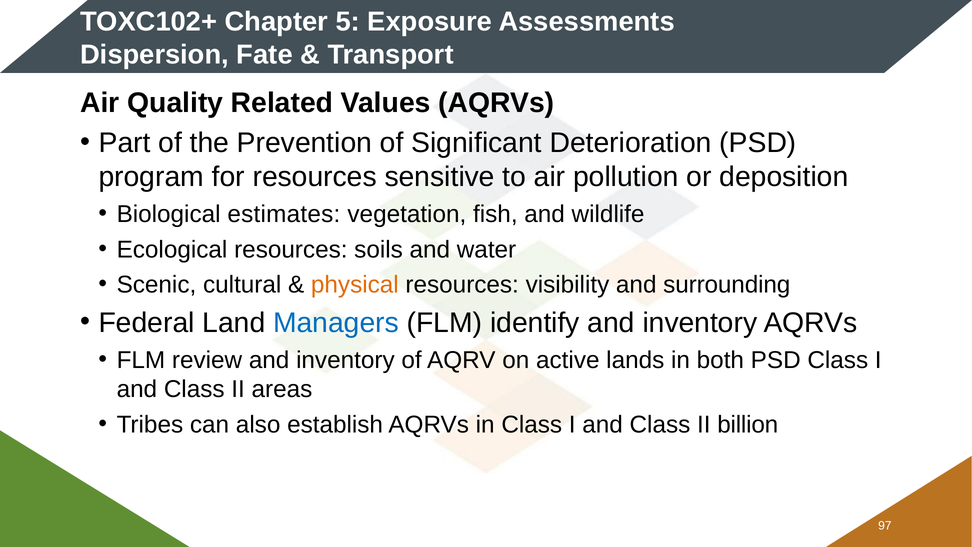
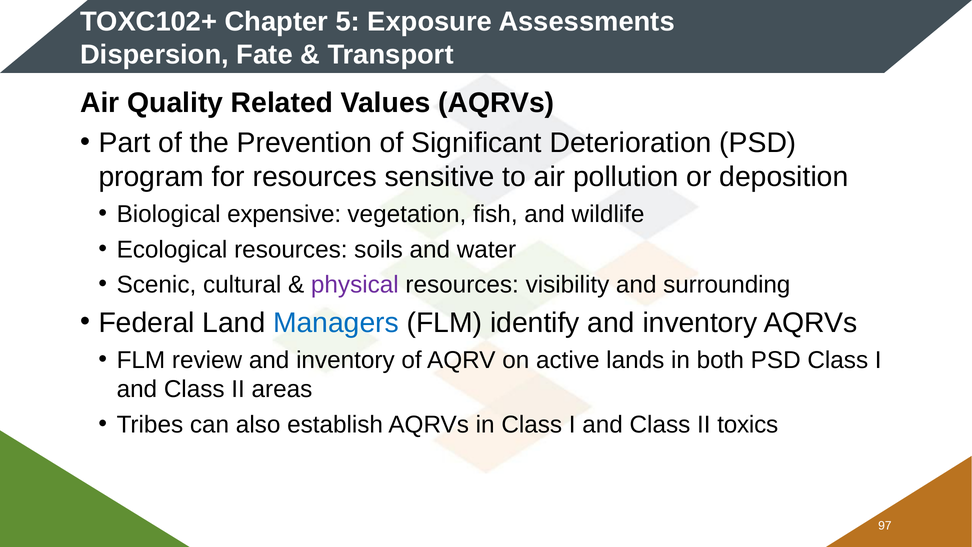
estimates: estimates -> expensive (284, 214)
physical colour: orange -> purple (355, 285)
billion: billion -> toxics (748, 424)
